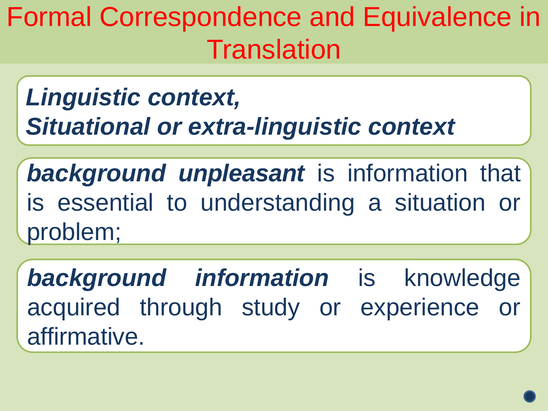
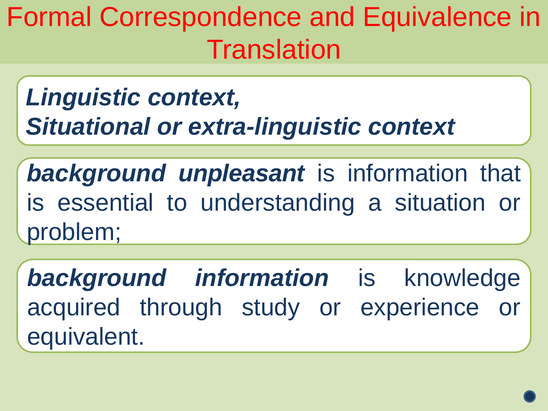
affirmative: affirmative -> equivalent (86, 337)
